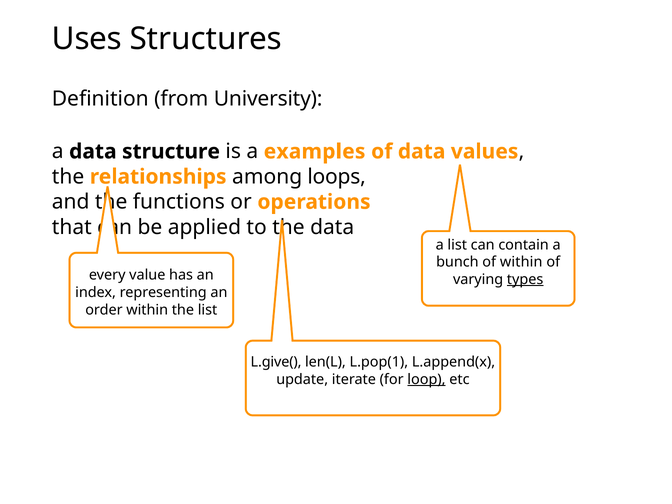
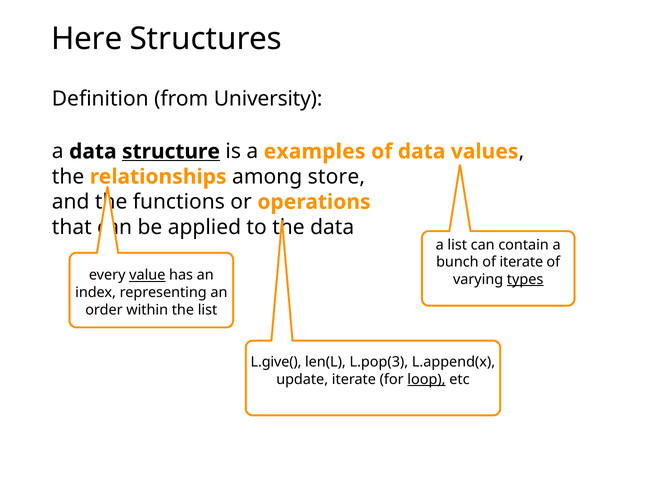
Uses: Uses -> Here (87, 39)
structure underline: none -> present (171, 152)
loops: loops -> store (336, 177)
within: within -> iterate (521, 262)
value underline: none -> present (147, 275)
L.pop(1: L.pop(1 -> L.pop(3 (379, 362)
